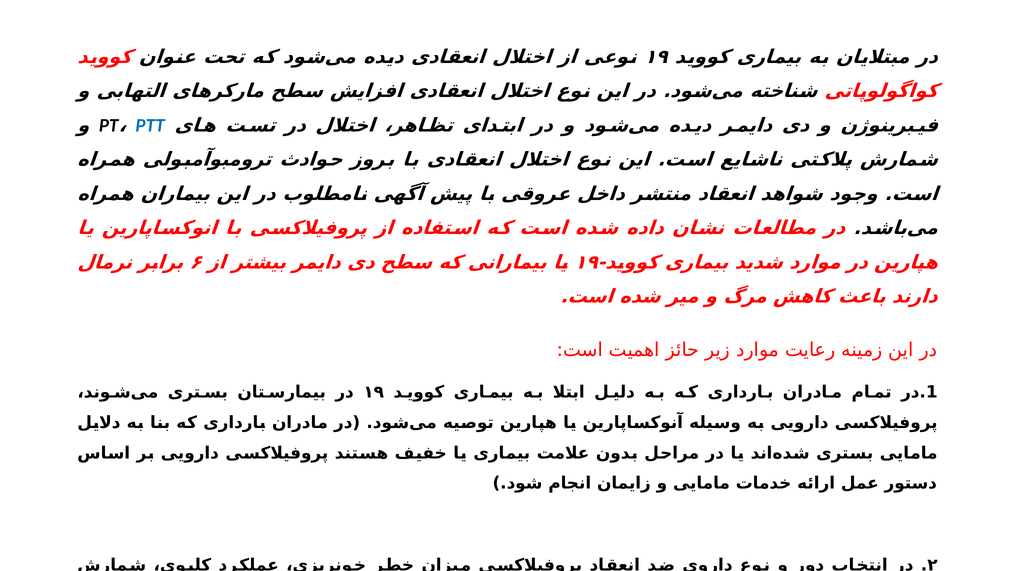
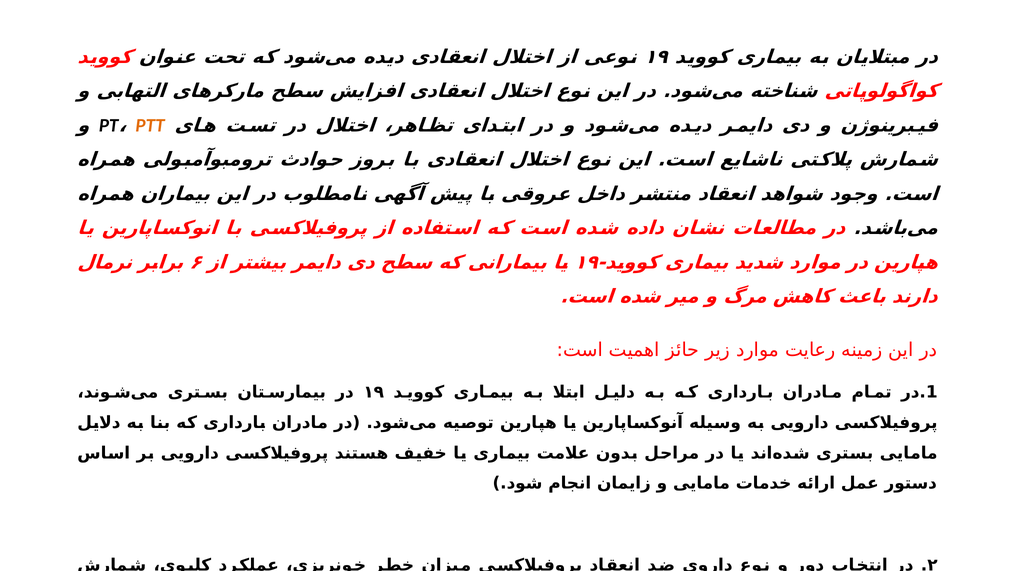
PTT colour: blue -> orange (150, 125)
